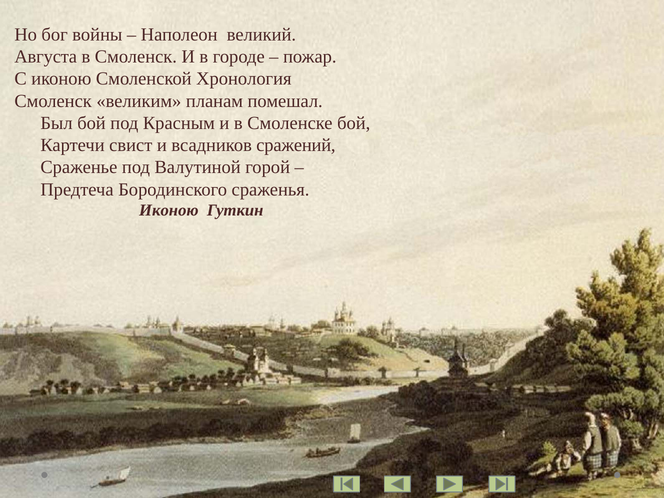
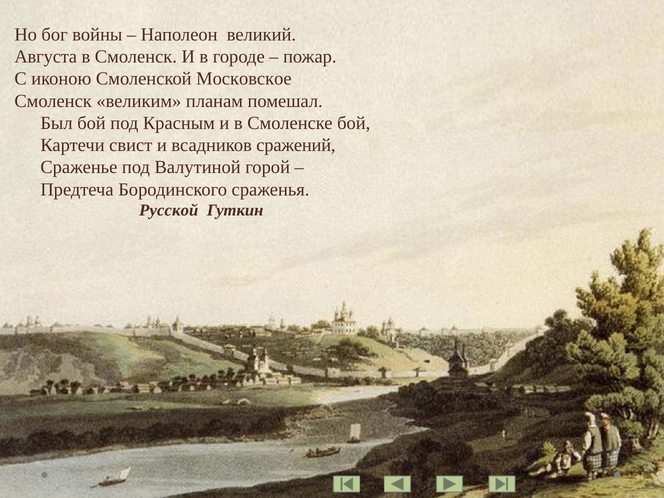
Хронология: Хронология -> Московское (244, 79)
Иконою: Иконою -> Русской (169, 210)
